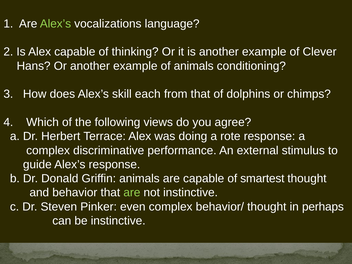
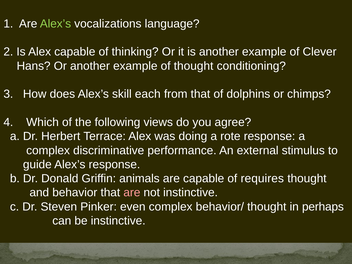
of animals: animals -> thought (194, 66)
smartest: smartest -> requires (262, 179)
are colour: light green -> pink (132, 193)
